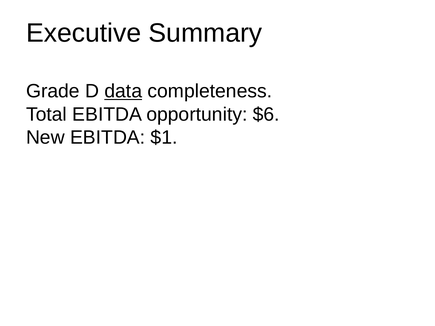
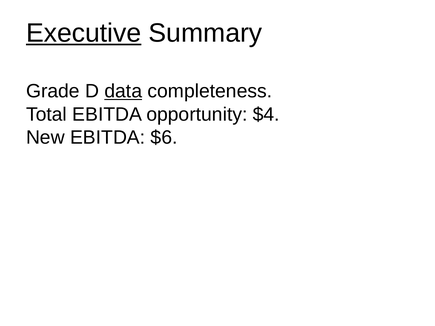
Executive underline: none -> present (84, 33)
$6: $6 -> $4 (266, 114)
$1: $1 -> $6 (164, 138)
